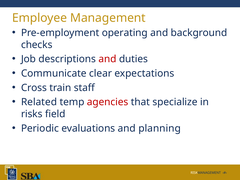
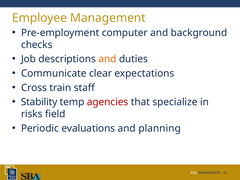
operating: operating -> computer (125, 33)
and colour: red -> orange (107, 59)
Related: Related -> Stability (39, 102)
